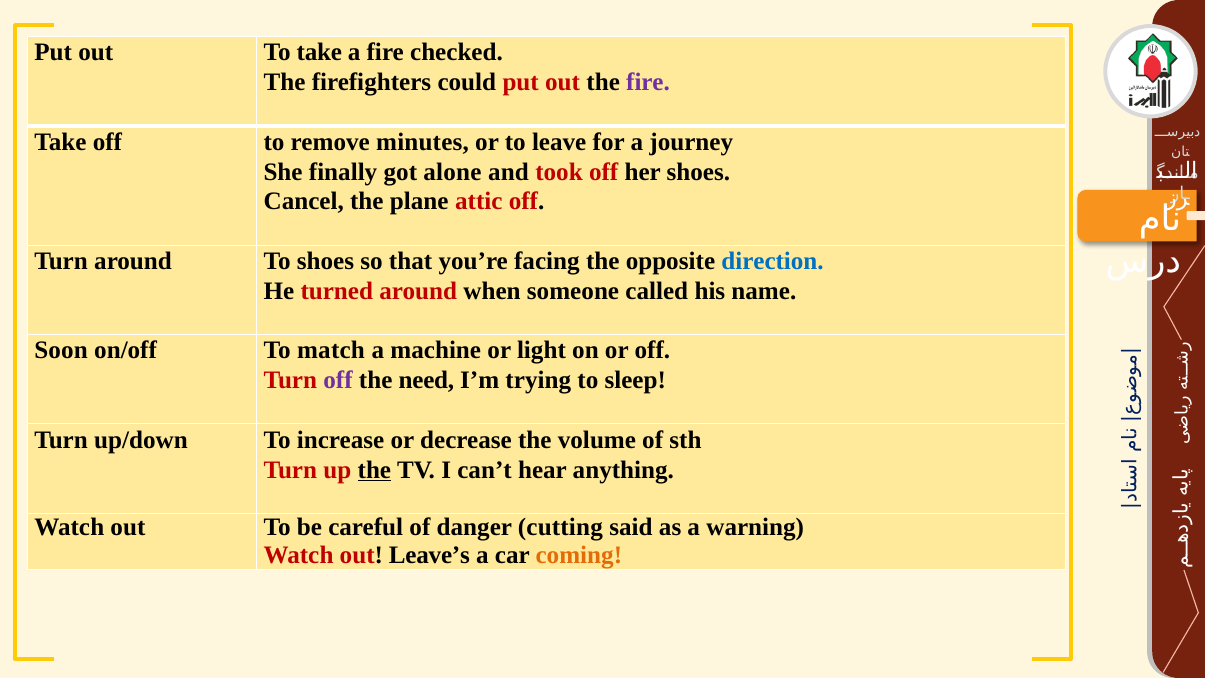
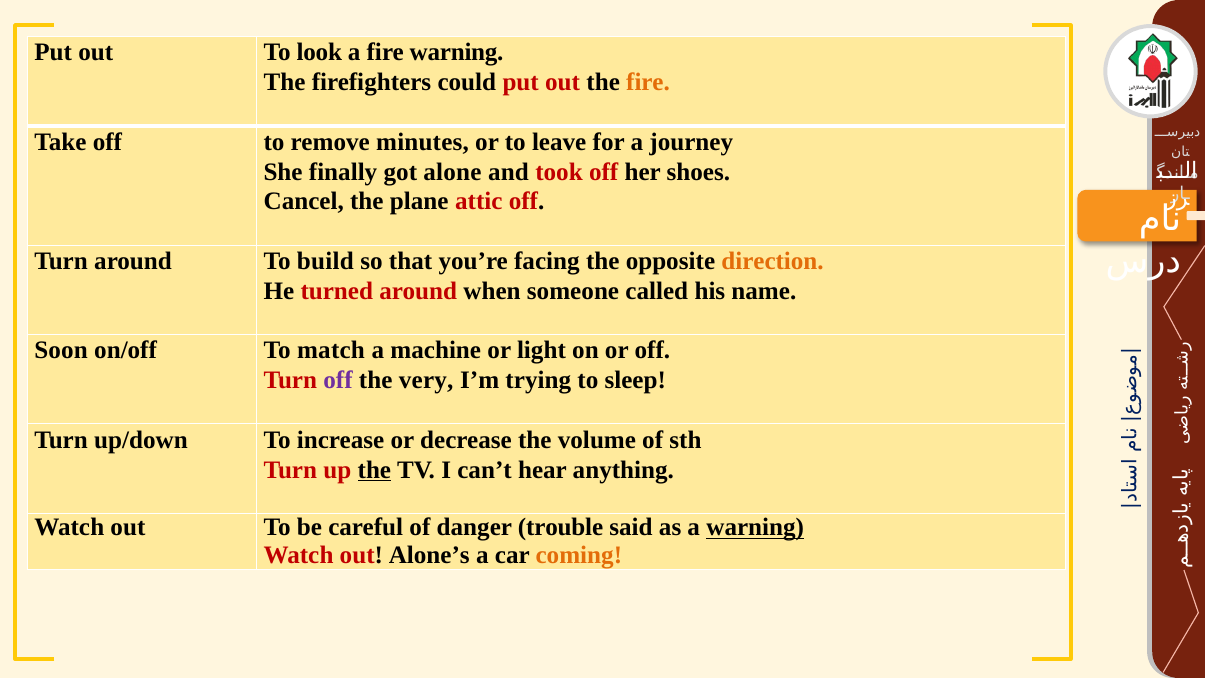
To take: take -> look (319, 53)
fire checked: checked -> warning (457, 53)
fire colour: purple -> orange (648, 82)
To shoes: shoes -> build (325, 261)
direction colour: blue -> orange (773, 261)
need: need -> very (426, 380)
cutting: cutting -> trouble (561, 527)
warning underline: none -> present (755, 527)
Leave’s: Leave’s -> Alone’s (429, 555)
